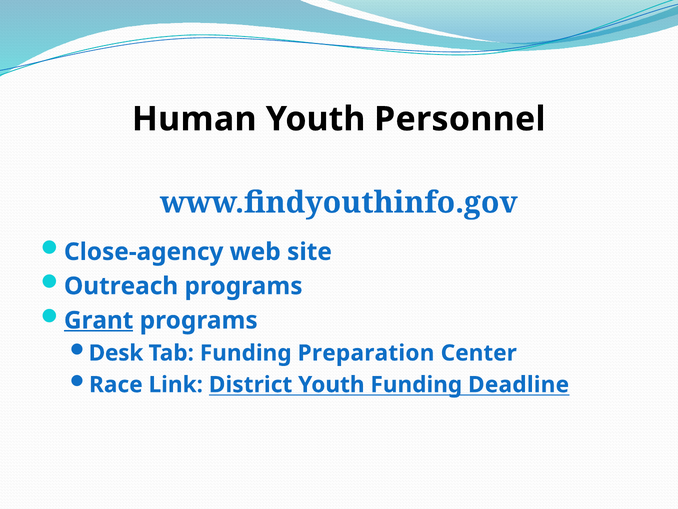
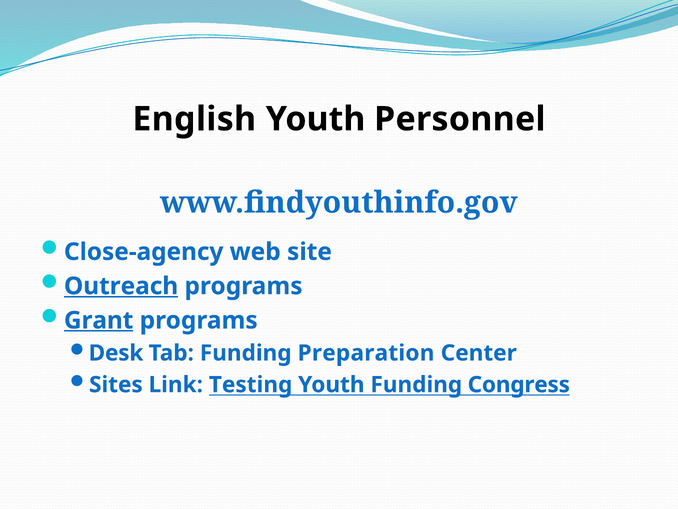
Human: Human -> English (194, 119)
Outreach underline: none -> present (121, 286)
Race: Race -> Sites (116, 384)
District: District -> Testing (251, 384)
Deadline: Deadline -> Congress (519, 384)
